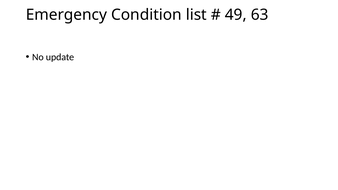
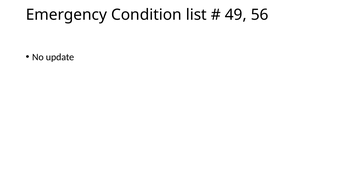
63: 63 -> 56 (260, 15)
